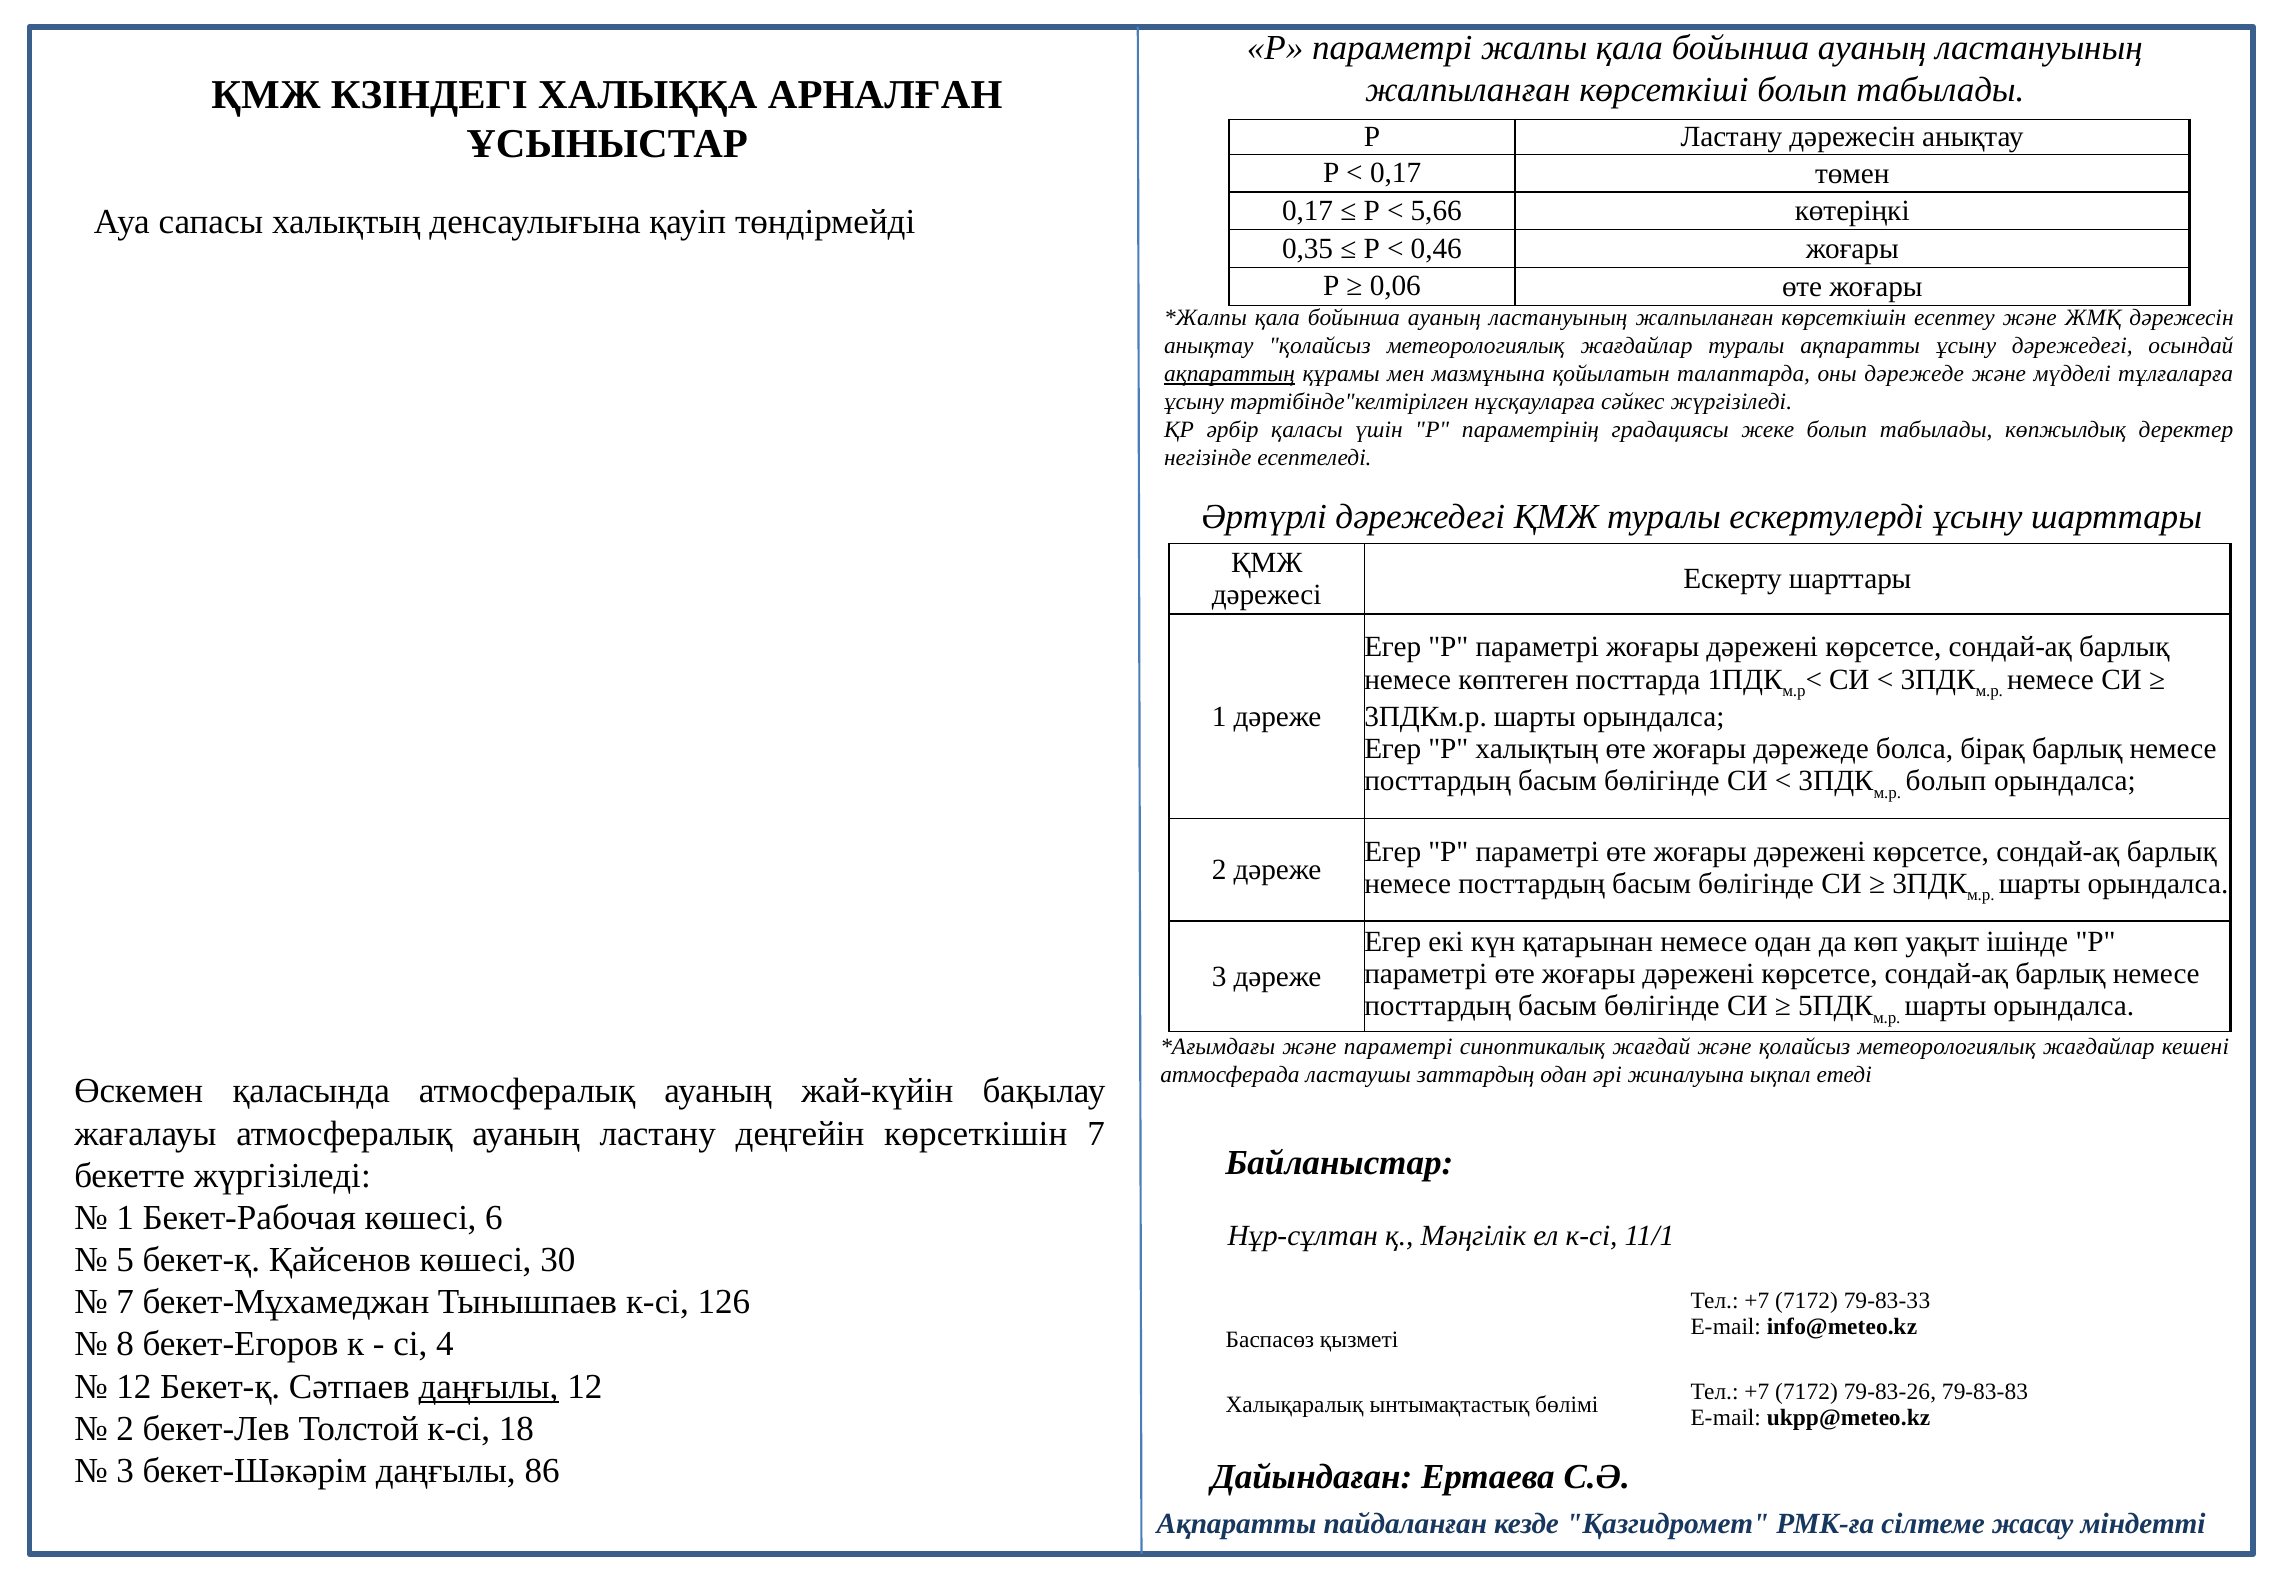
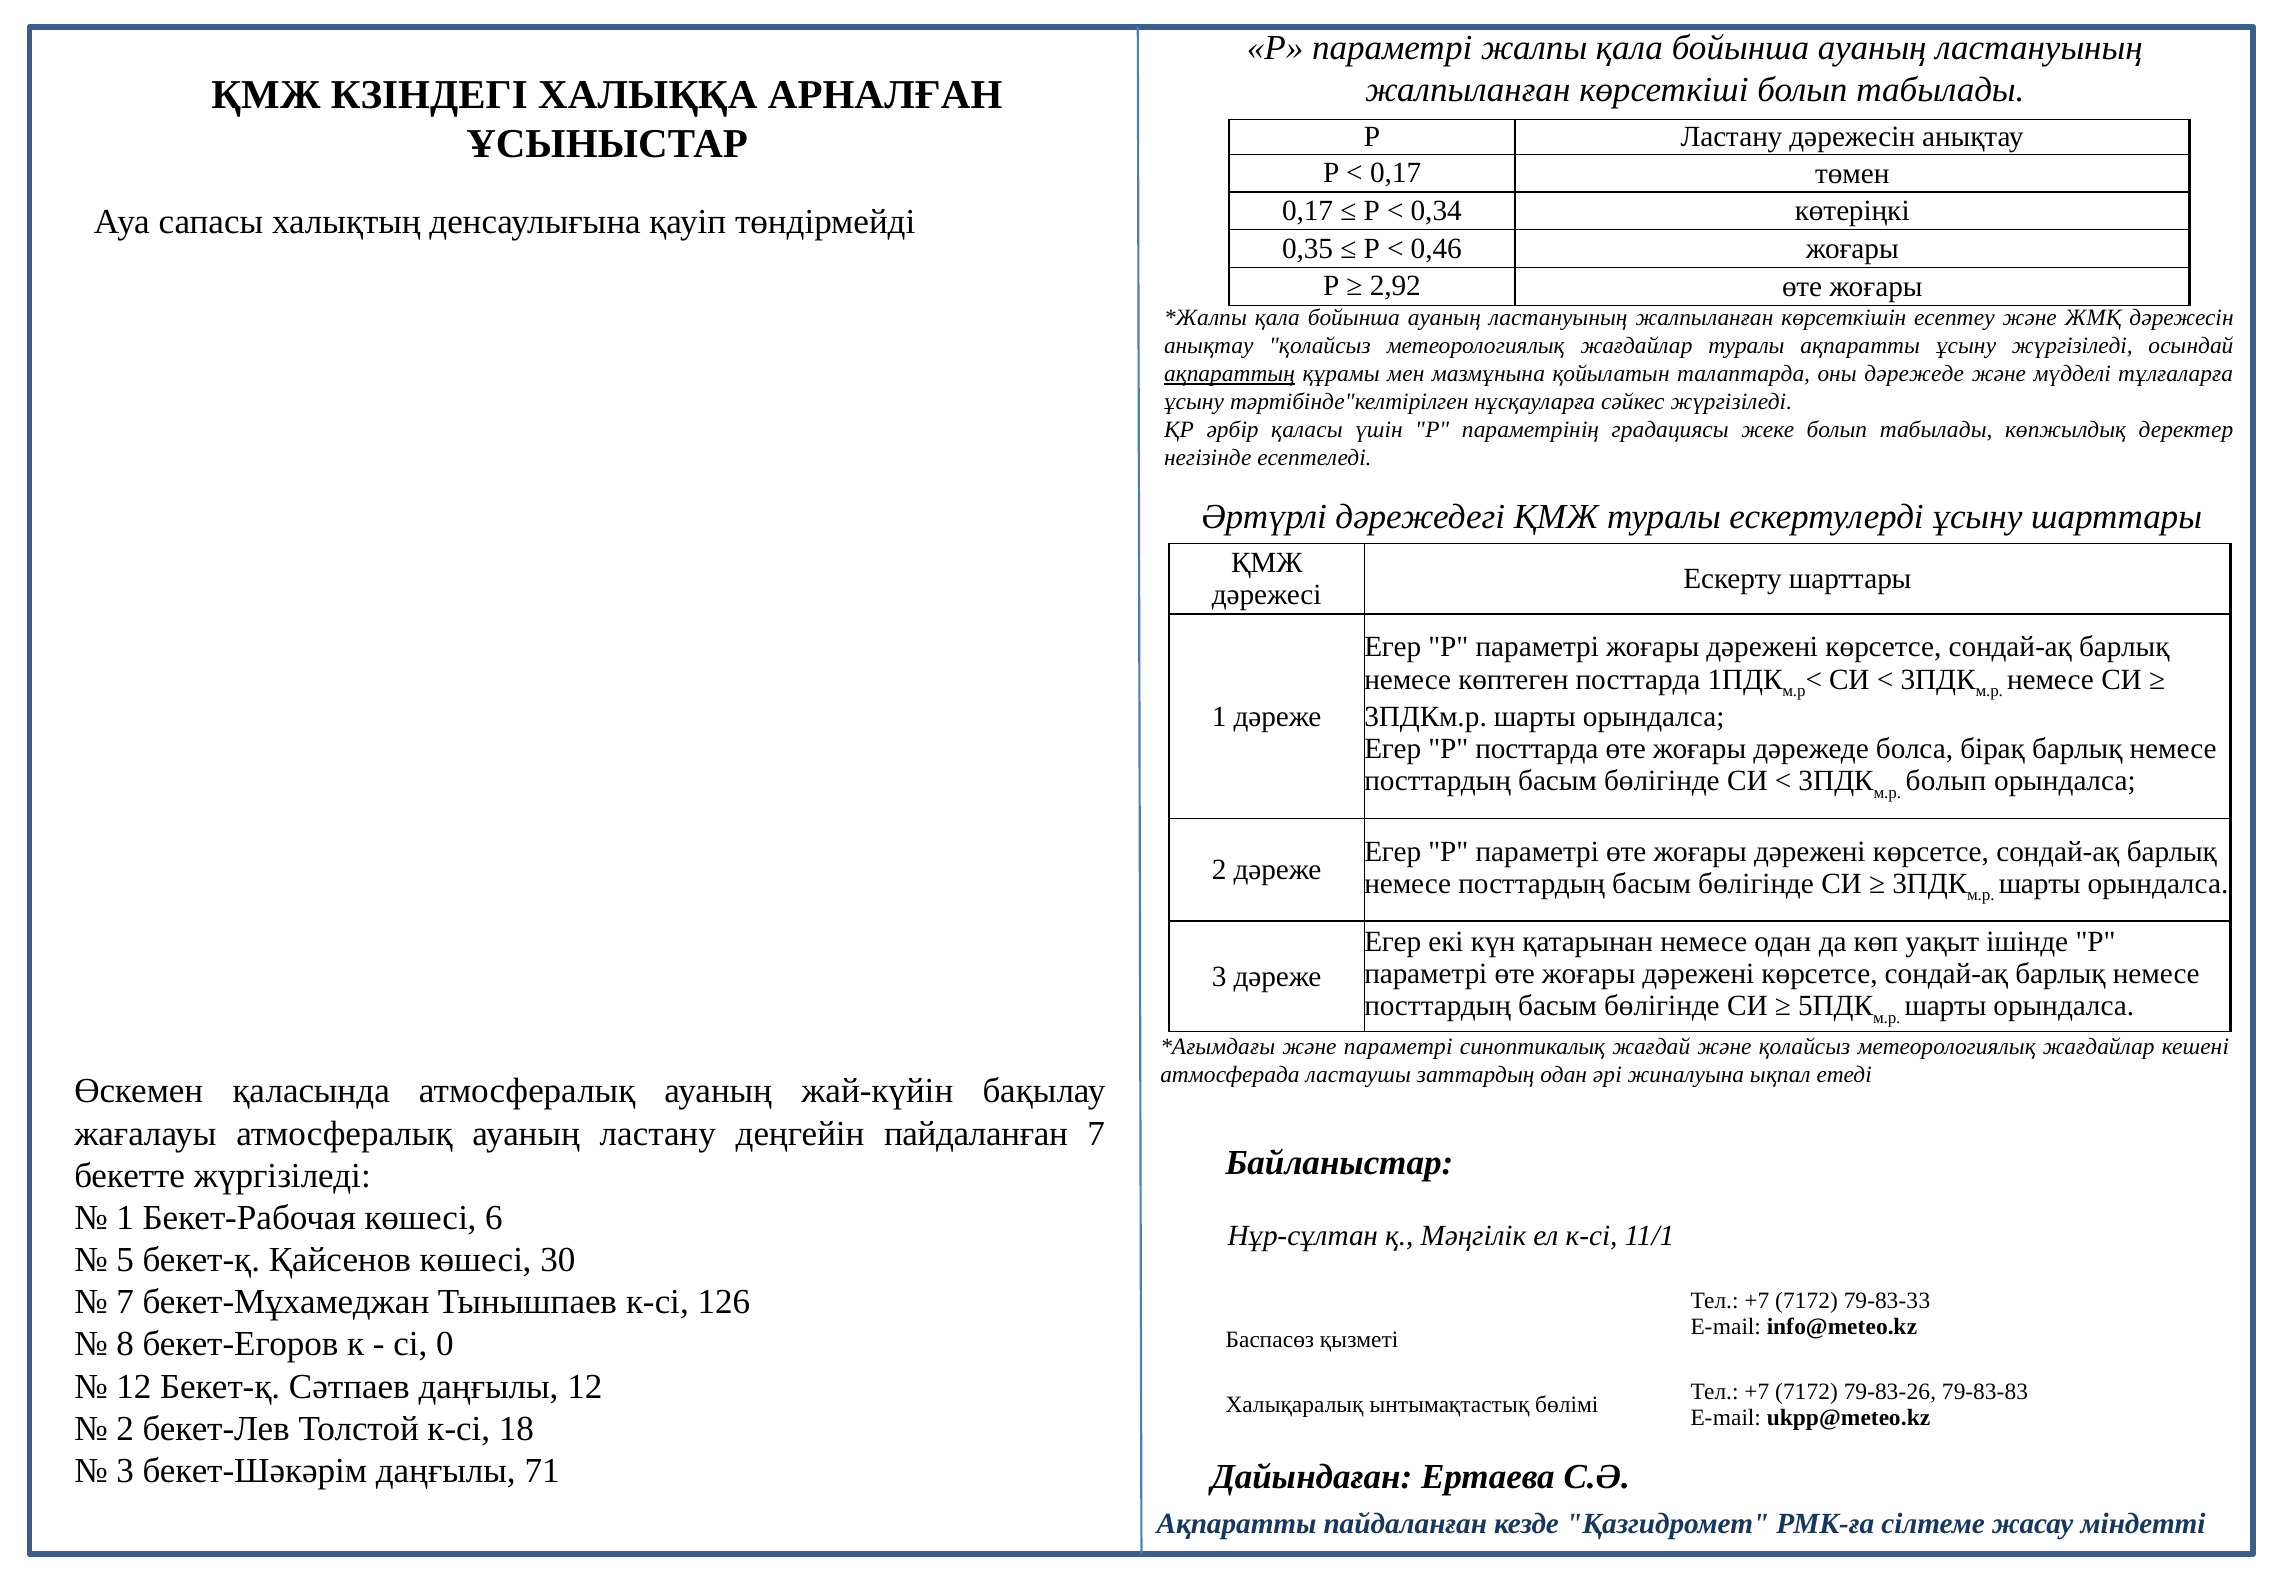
5,66: 5,66 -> 0,34 (1436, 211)
0,06: 0,06 -> 2,92 (1395, 286)
ұсыну дәрежедегі: дәрежедегі -> жүргізіледі (2072, 346)
P халықтың: халықтың -> посттарда (1537, 748)
деңгейін көрсеткішін: көрсеткішін -> пайдаланған (976, 1133)
4: 4 -> 0 (445, 1344)
даңғылы underline: present -> none (489, 1386)
86: 86 -> 71 (542, 1470)
